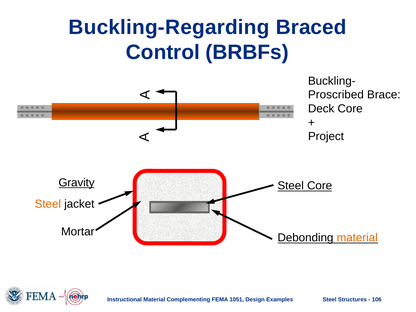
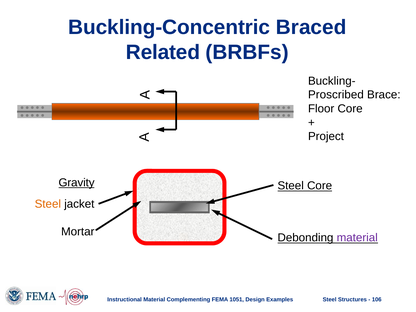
Buckling-Regarding: Buckling-Regarding -> Buckling-Concentric (169, 27)
Control: Control -> Related (163, 52)
Deck: Deck -> Floor (321, 109)
material colour: orange -> purple (357, 238)
